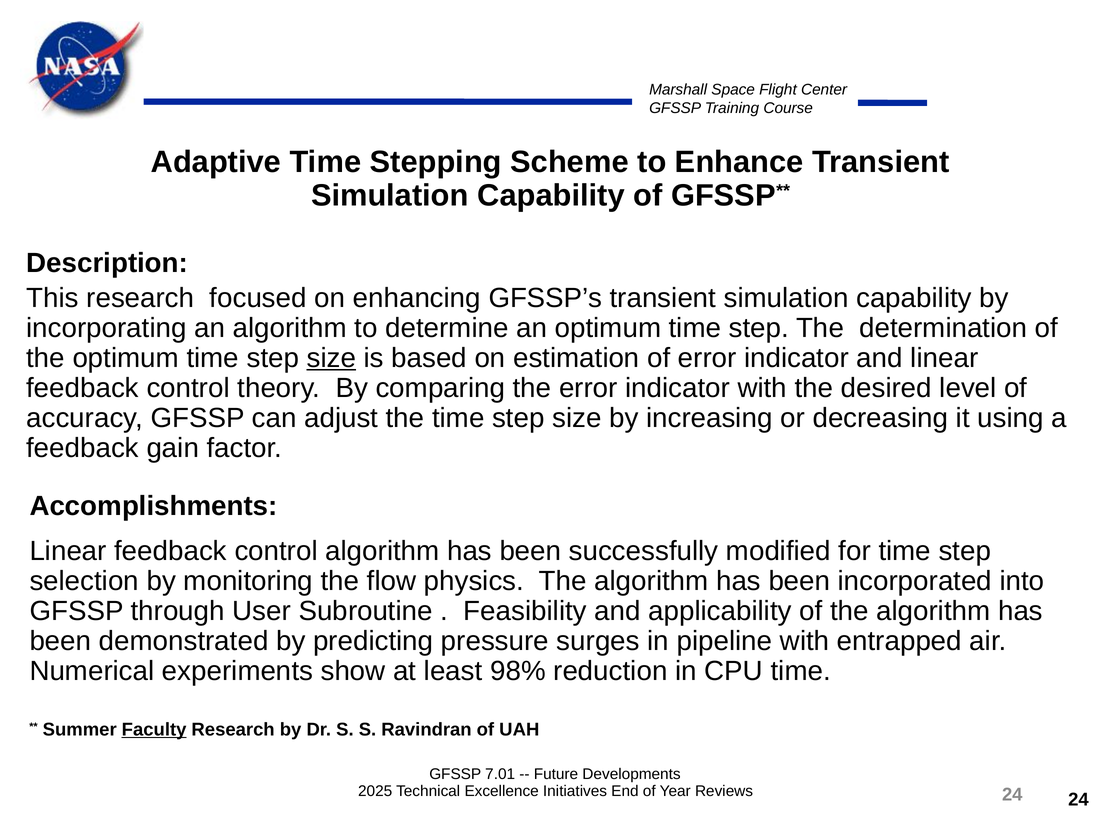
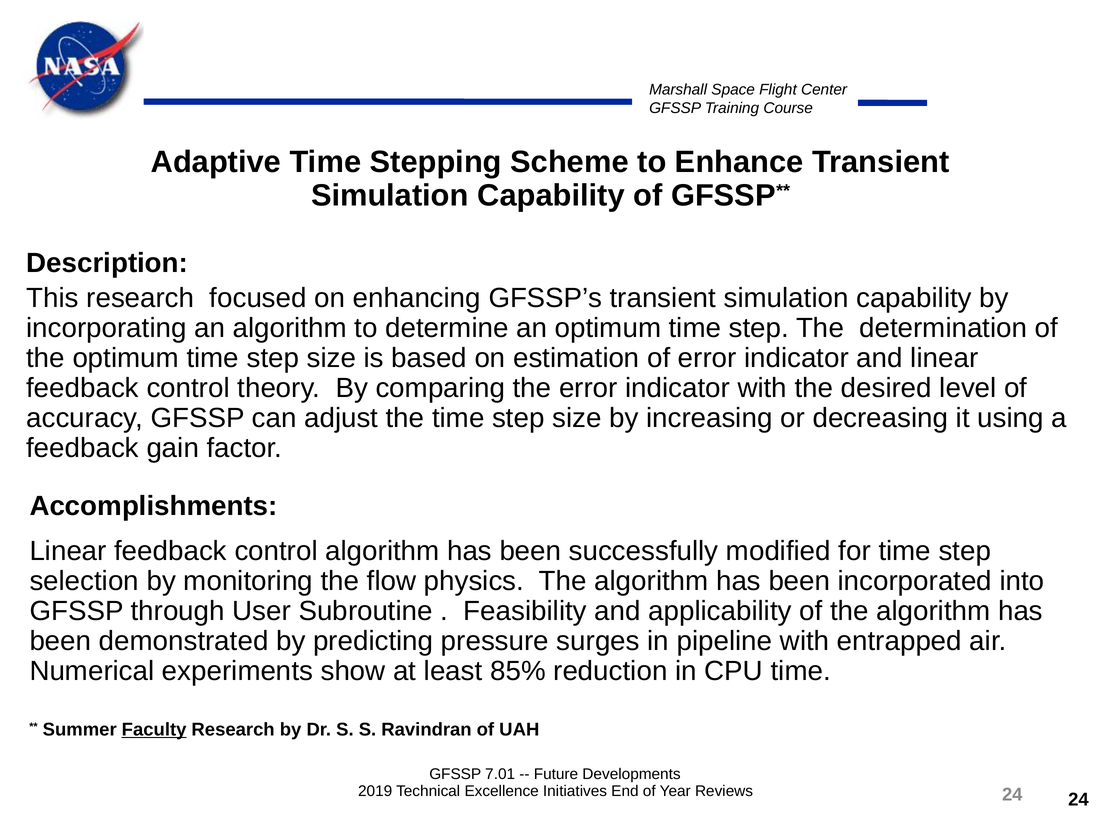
size underline: present -> none (331, 358)
98%: 98% -> 85% (518, 672)
2025: 2025 -> 2019 (375, 792)
